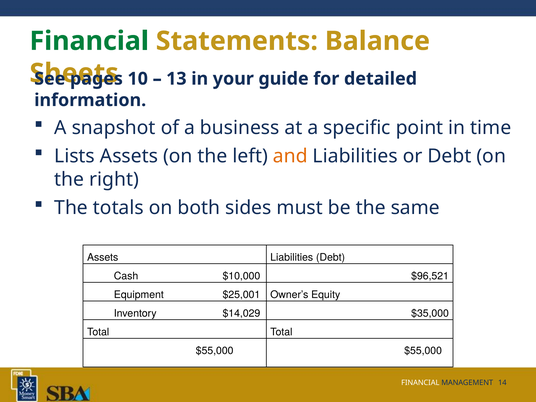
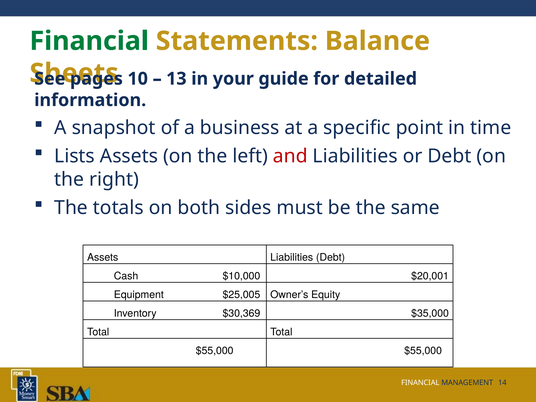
and colour: orange -> red (290, 156)
$96,521: $96,521 -> $20,001 (430, 276)
$25,001: $25,001 -> $25,005 (241, 295)
$14,029: $14,029 -> $30,369 (241, 313)
